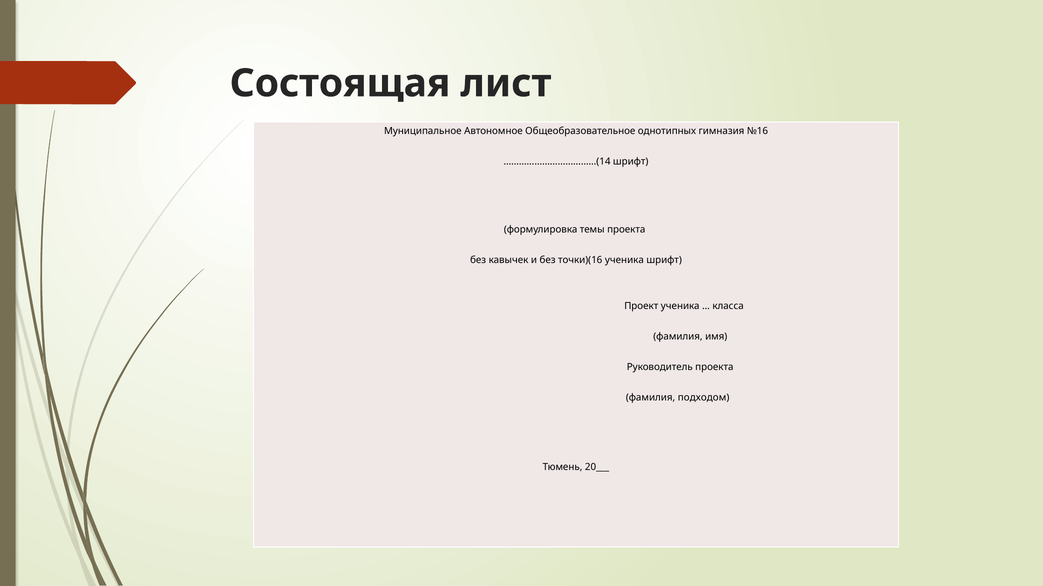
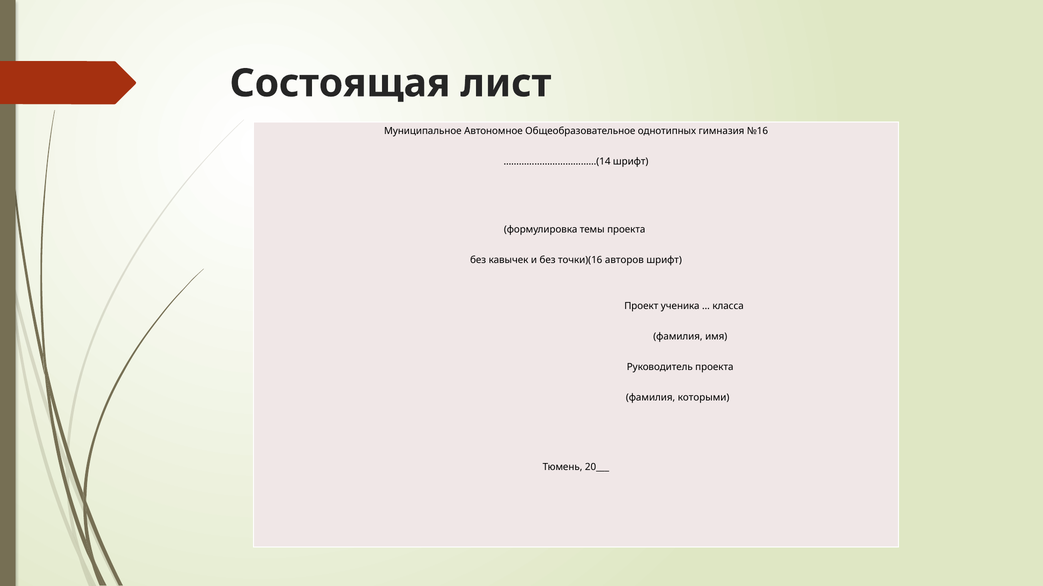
точки)(16 ученика: ученика -> авторов (624, 260)
подходом: подходом -> которыми (704, 398)
